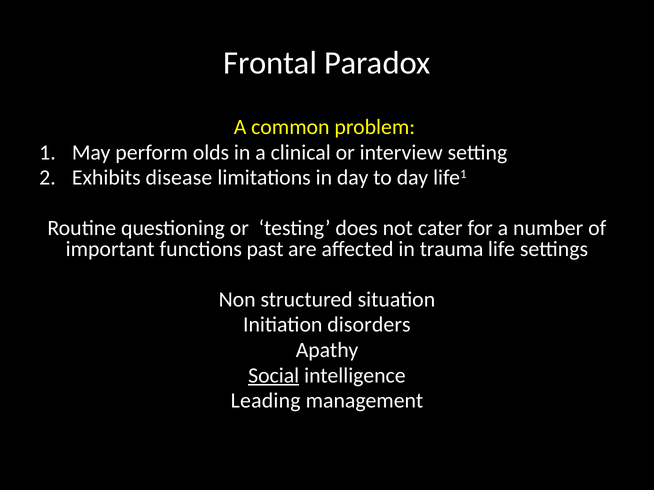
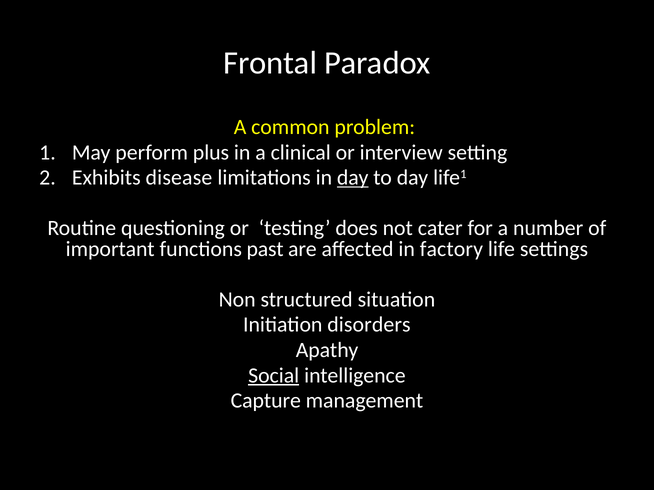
olds: olds -> plus (211, 153)
day underline: none -> present (353, 178)
trauma: trauma -> factory (451, 249)
Leading: Leading -> Capture (266, 401)
